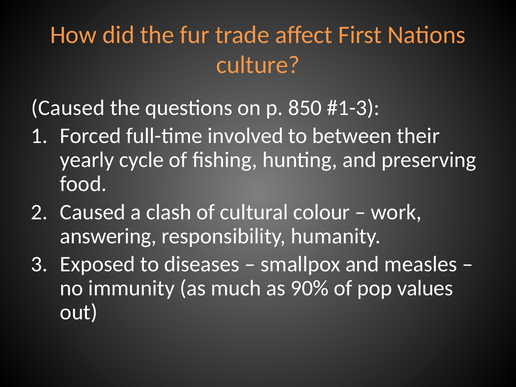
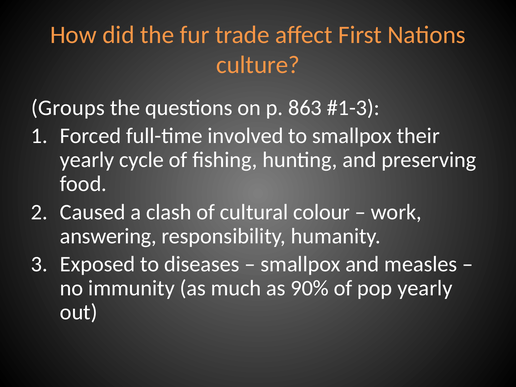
Caused: Caused -> Groups (68, 108)
850: 850 -> 863 (305, 108)
to between: between -> smallpox (352, 136)
pop values: values -> yearly (425, 288)
